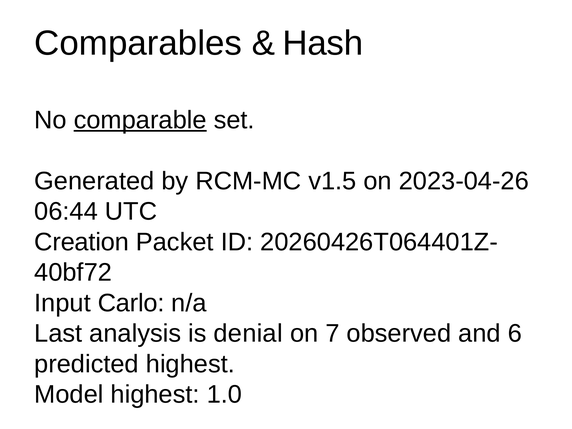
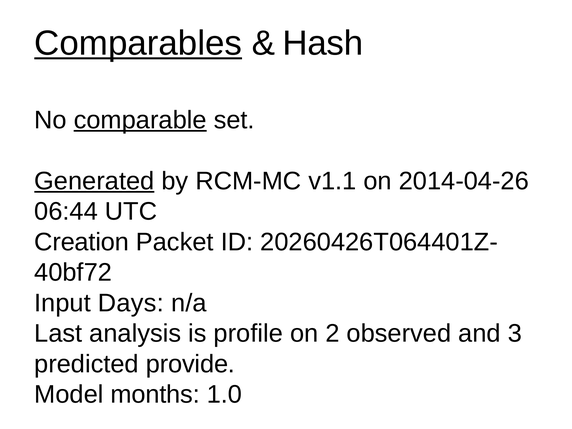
Comparables underline: none -> present (138, 43)
Generated underline: none -> present (94, 181)
v1.5: v1.5 -> v1.1 (332, 181)
2023-04-26: 2023-04-26 -> 2014-04-26 (464, 181)
Carlo: Carlo -> Days (131, 303)
denial: denial -> profile (248, 334)
7: 7 -> 2 (332, 334)
6: 6 -> 3 (515, 334)
predicted highest: highest -> provide (190, 364)
Model highest: highest -> months (155, 395)
